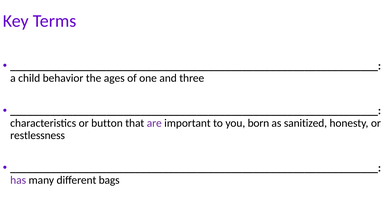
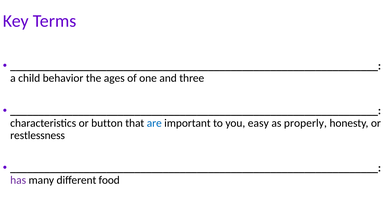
are colour: purple -> blue (154, 123)
born: born -> easy (258, 123)
sanitized: sanitized -> properly (305, 123)
bags: bags -> food (109, 180)
